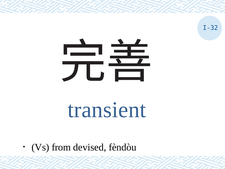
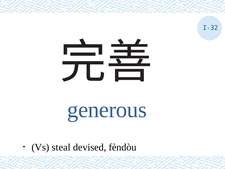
transient: transient -> generous (107, 110)
from: from -> steal (61, 147)
